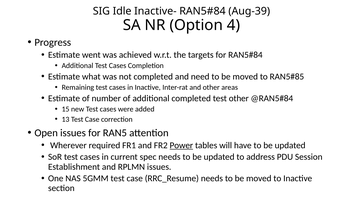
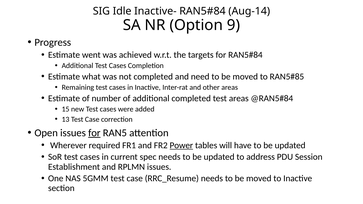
Aug-39: Aug-39 -> Aug-14 (249, 11)
4: 4 -> 9 (233, 25)
test other: other -> areas (239, 98)
for underline: none -> present (94, 133)
